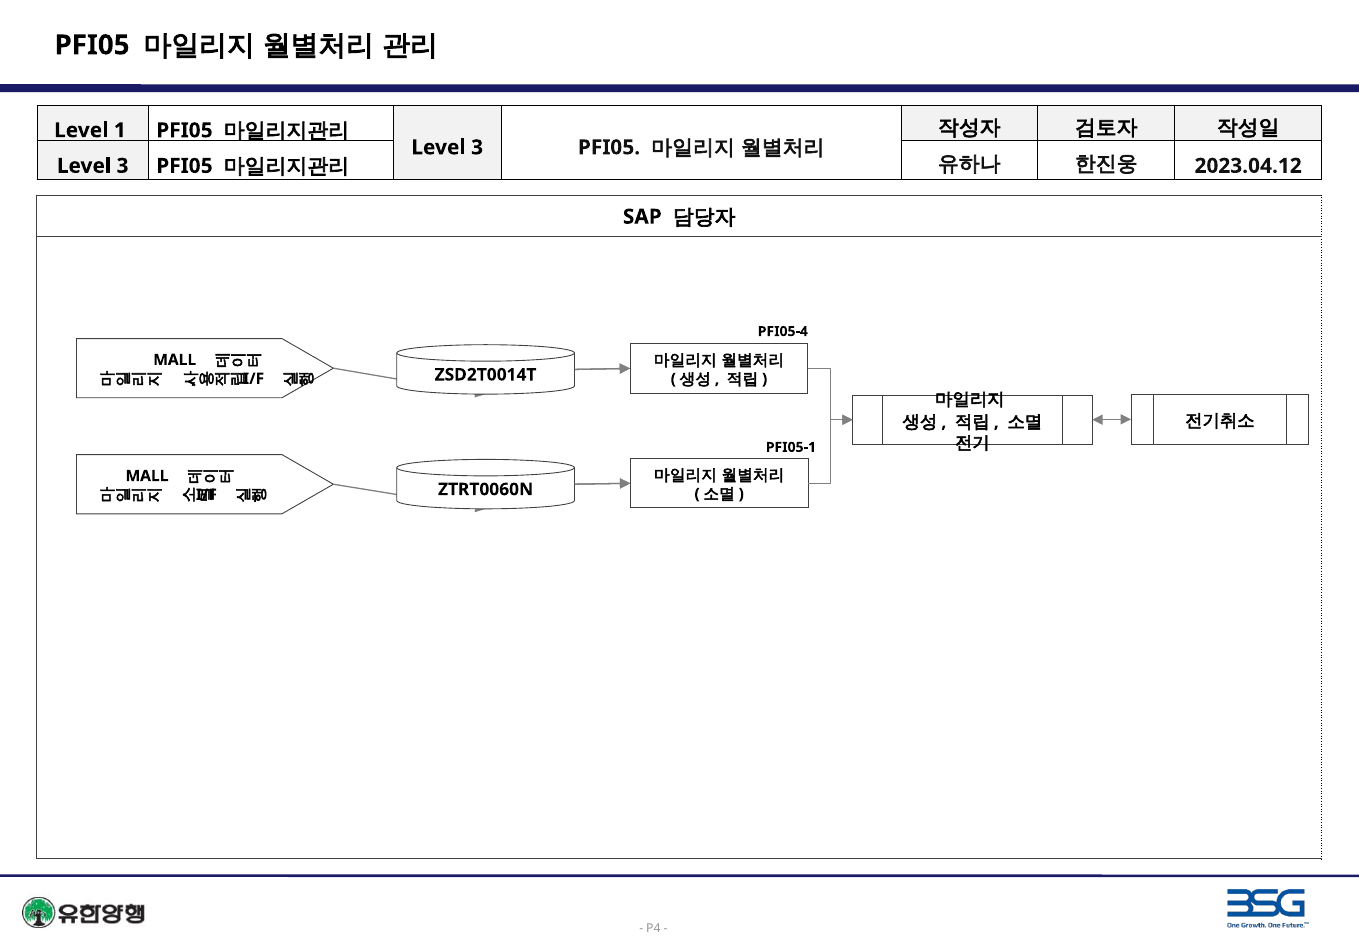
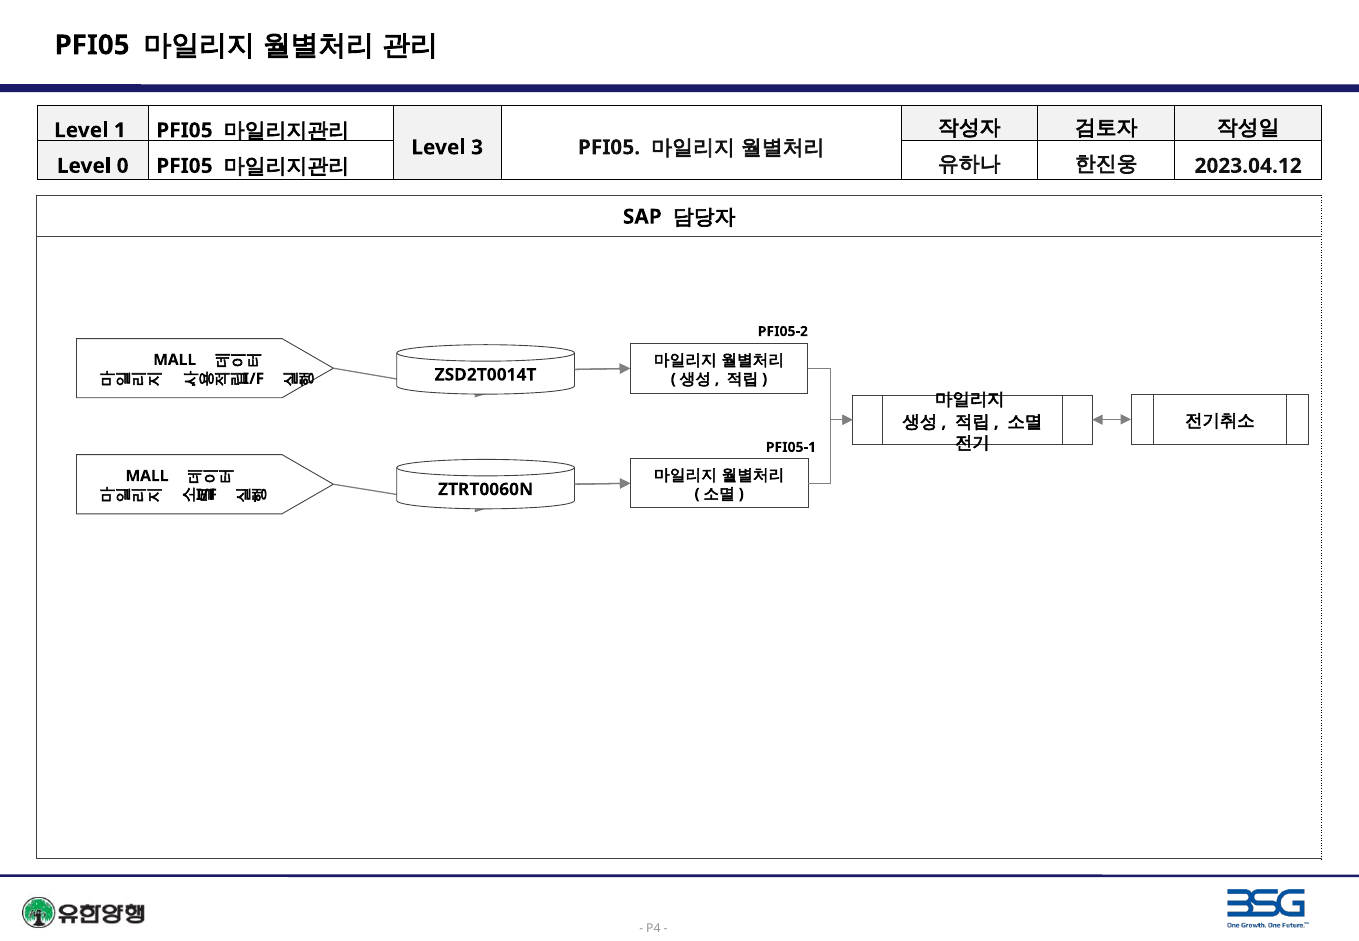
3: 3 -> 0 (123, 166)
PFI05-4: PFI05-4 -> PFI05-2 (783, 331)
